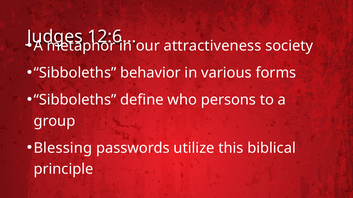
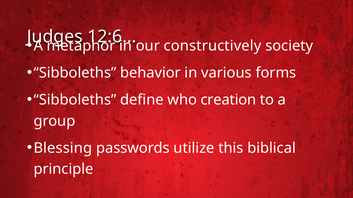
attractiveness: attractiveness -> constructively (213, 46)
persons: persons -> creation (228, 100)
